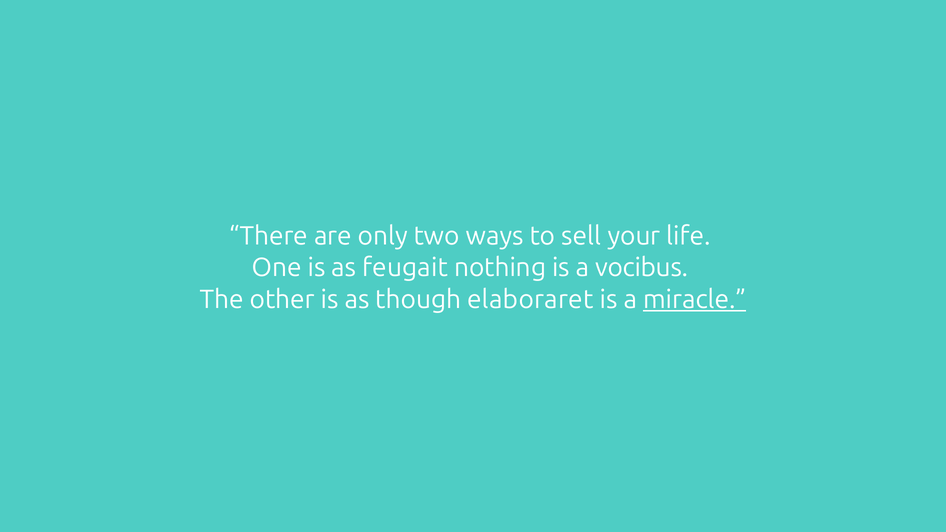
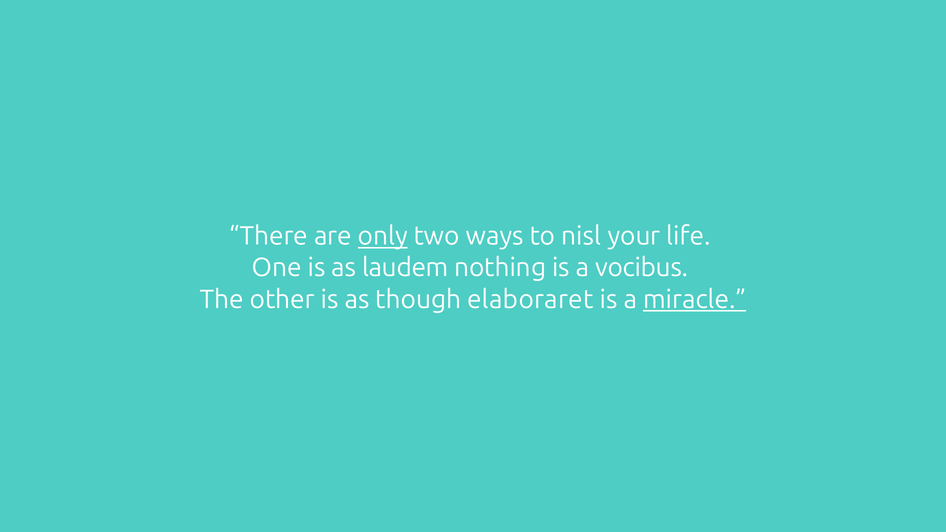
only underline: none -> present (383, 236)
sell: sell -> nisl (581, 236)
feugait: feugait -> laudem (405, 268)
